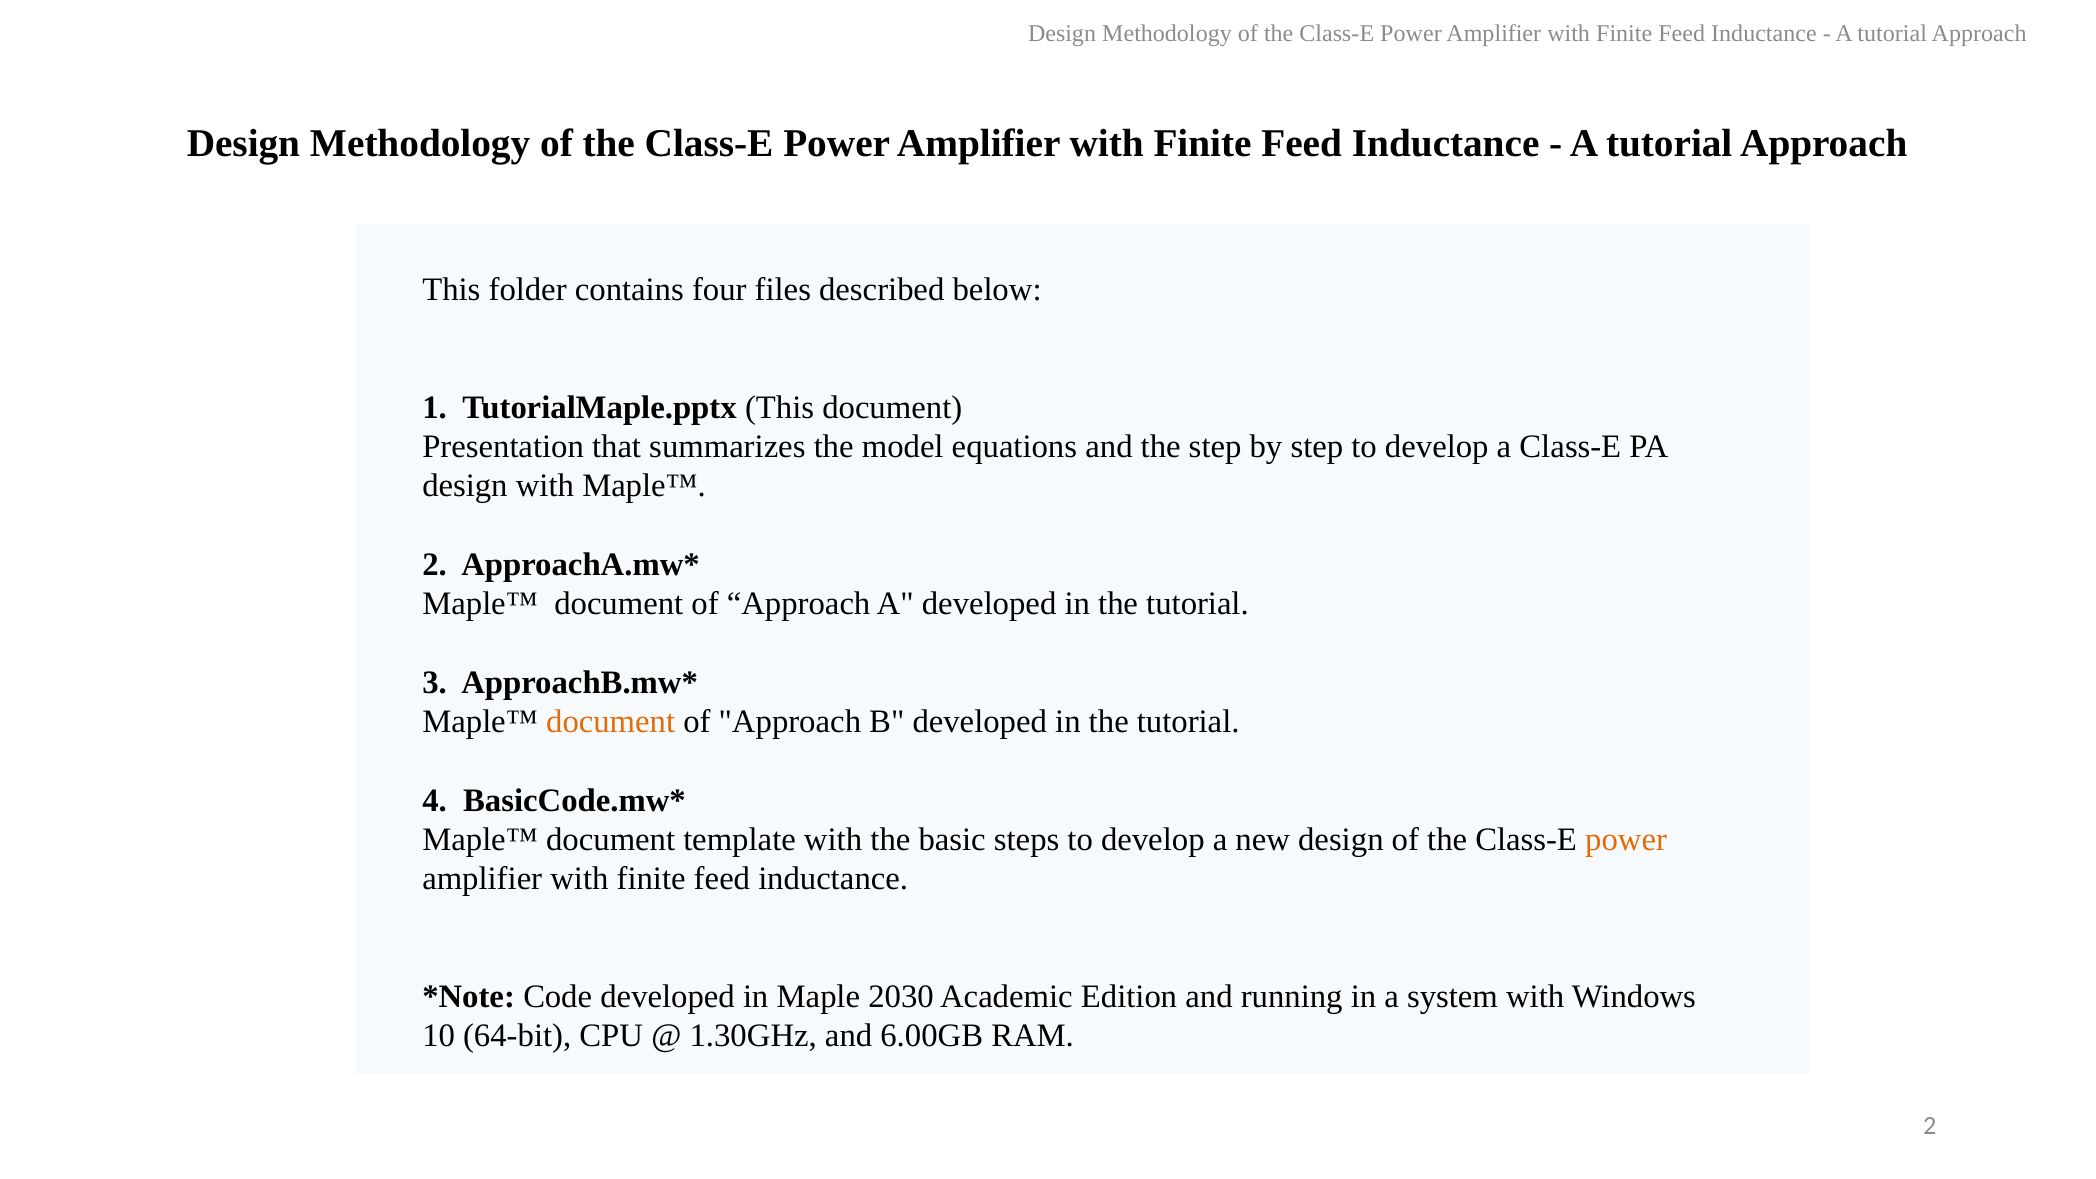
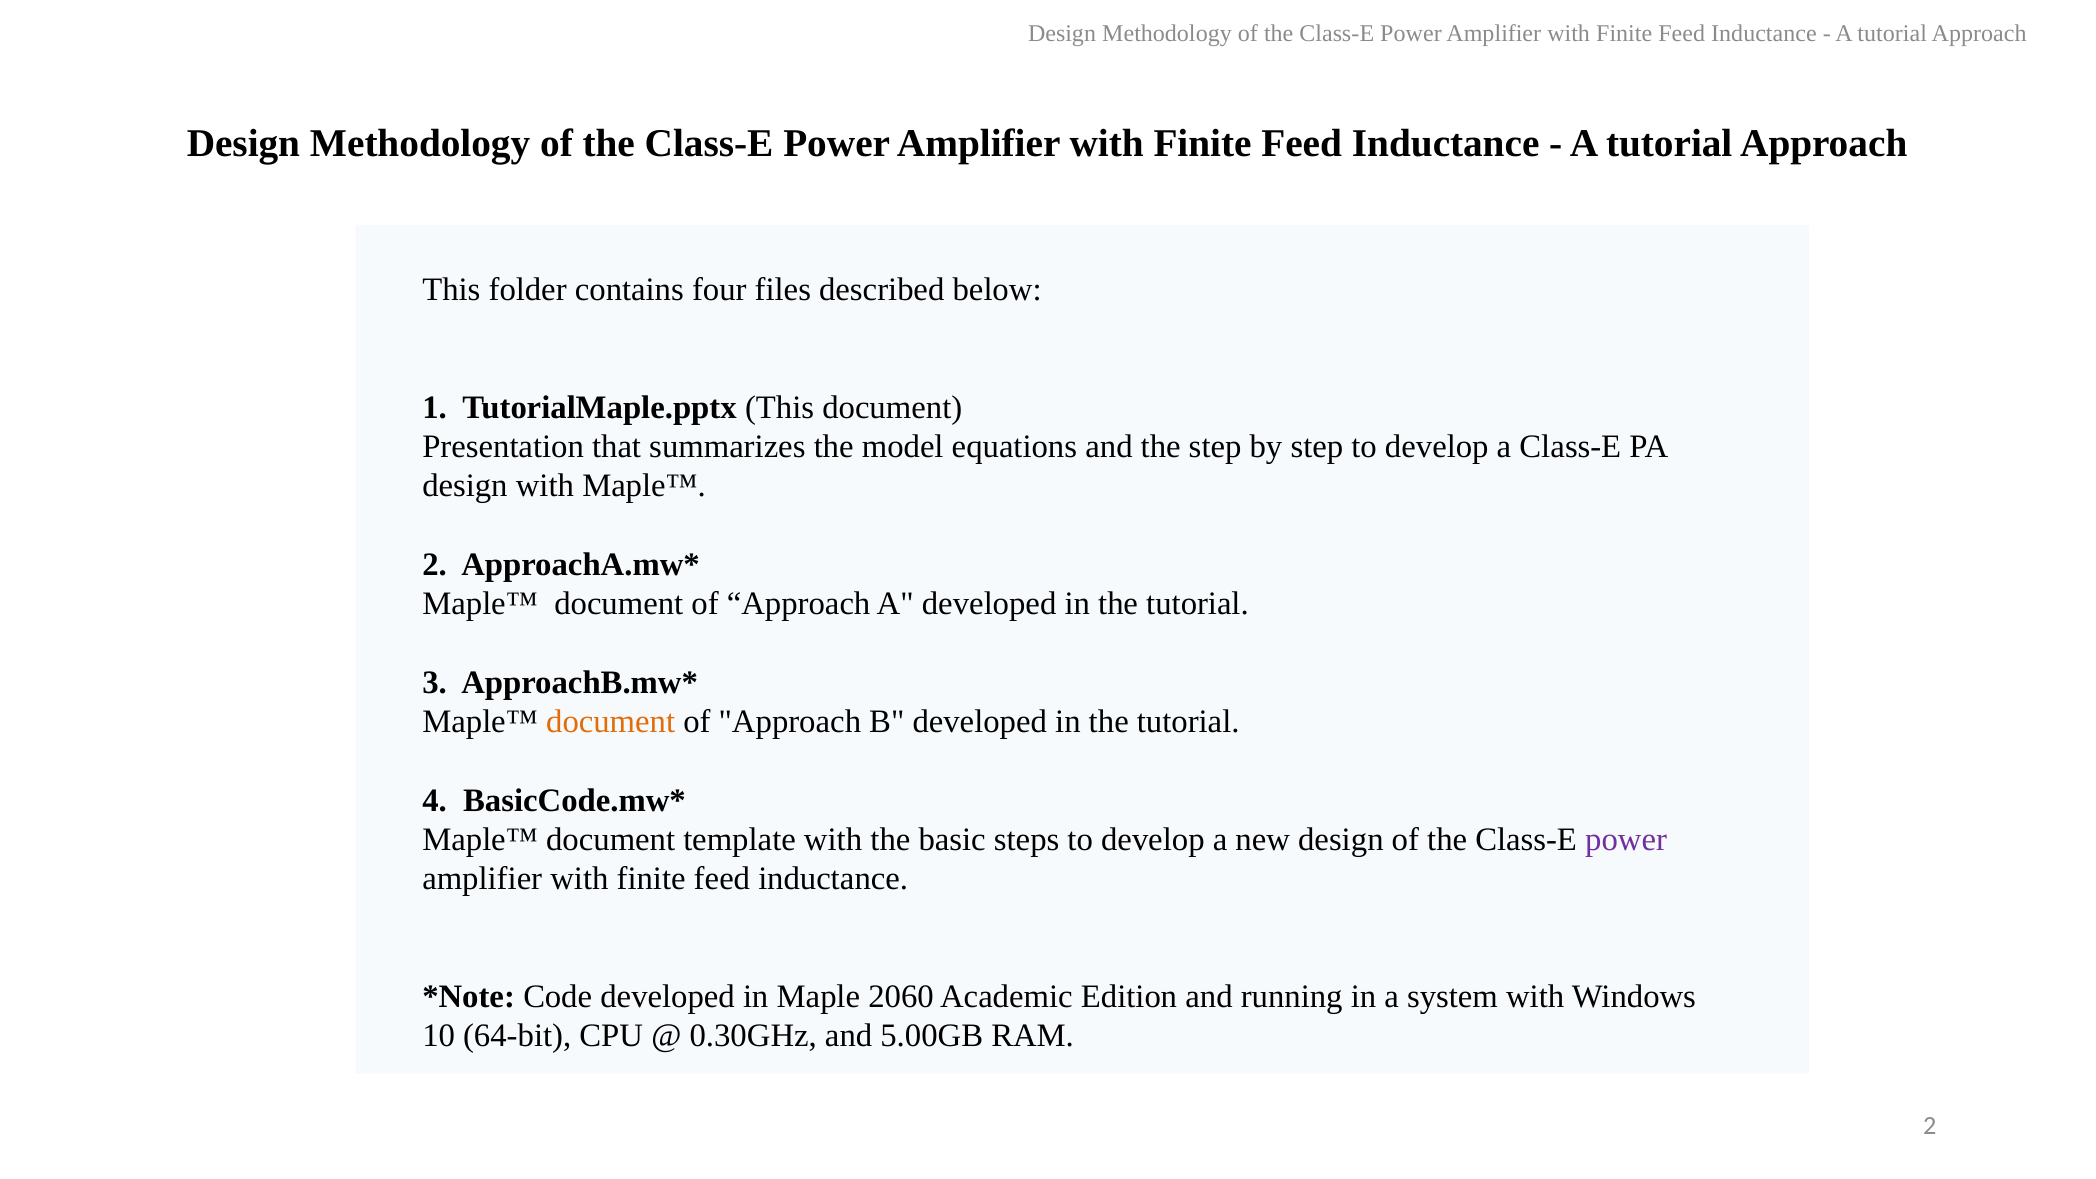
power colour: orange -> purple (1626, 839)
2030: 2030 -> 2060 (901, 997)
1.30GHz: 1.30GHz -> 0.30GHz (753, 1036)
6.00GB: 6.00GB -> 5.00GB (932, 1036)
